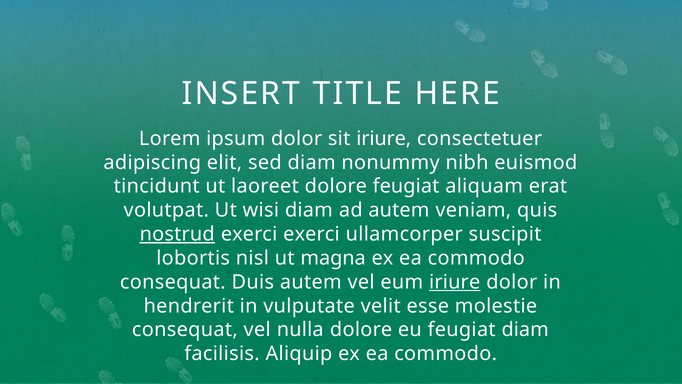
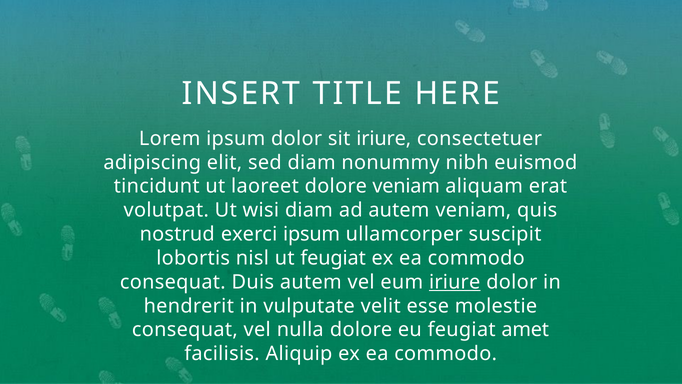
dolore feugiat: feugiat -> veniam (406, 186)
nostrud underline: present -> none (177, 234)
exerci exerci: exerci -> ipsum (312, 234)
ut magna: magna -> feugiat (333, 258)
feugiat diam: diam -> amet (525, 330)
